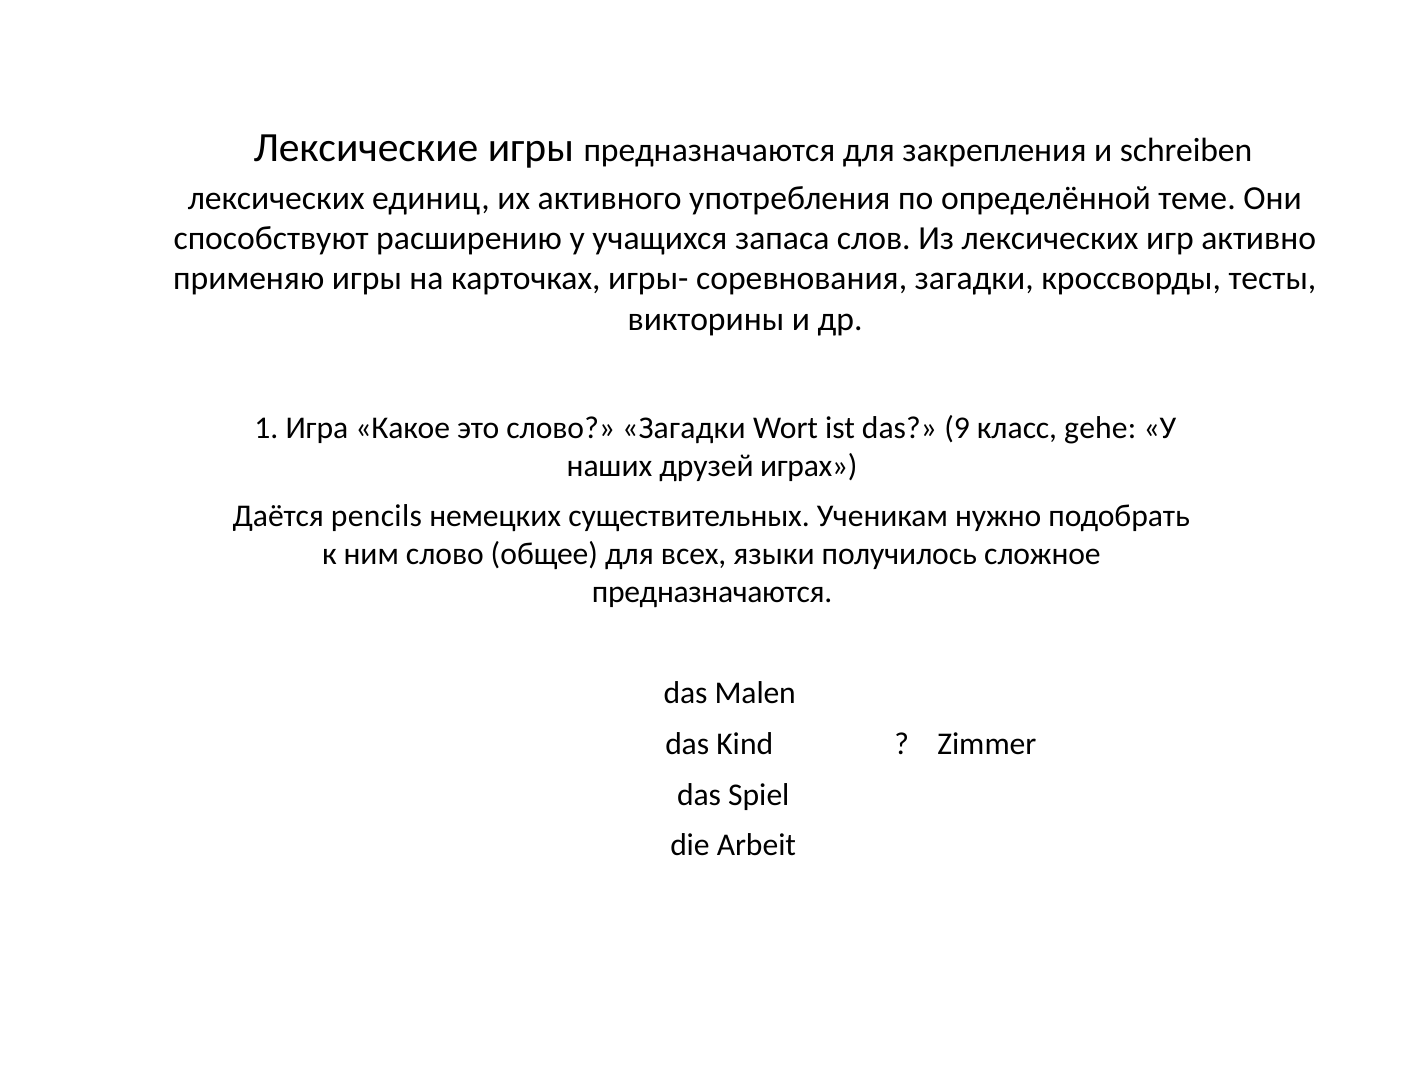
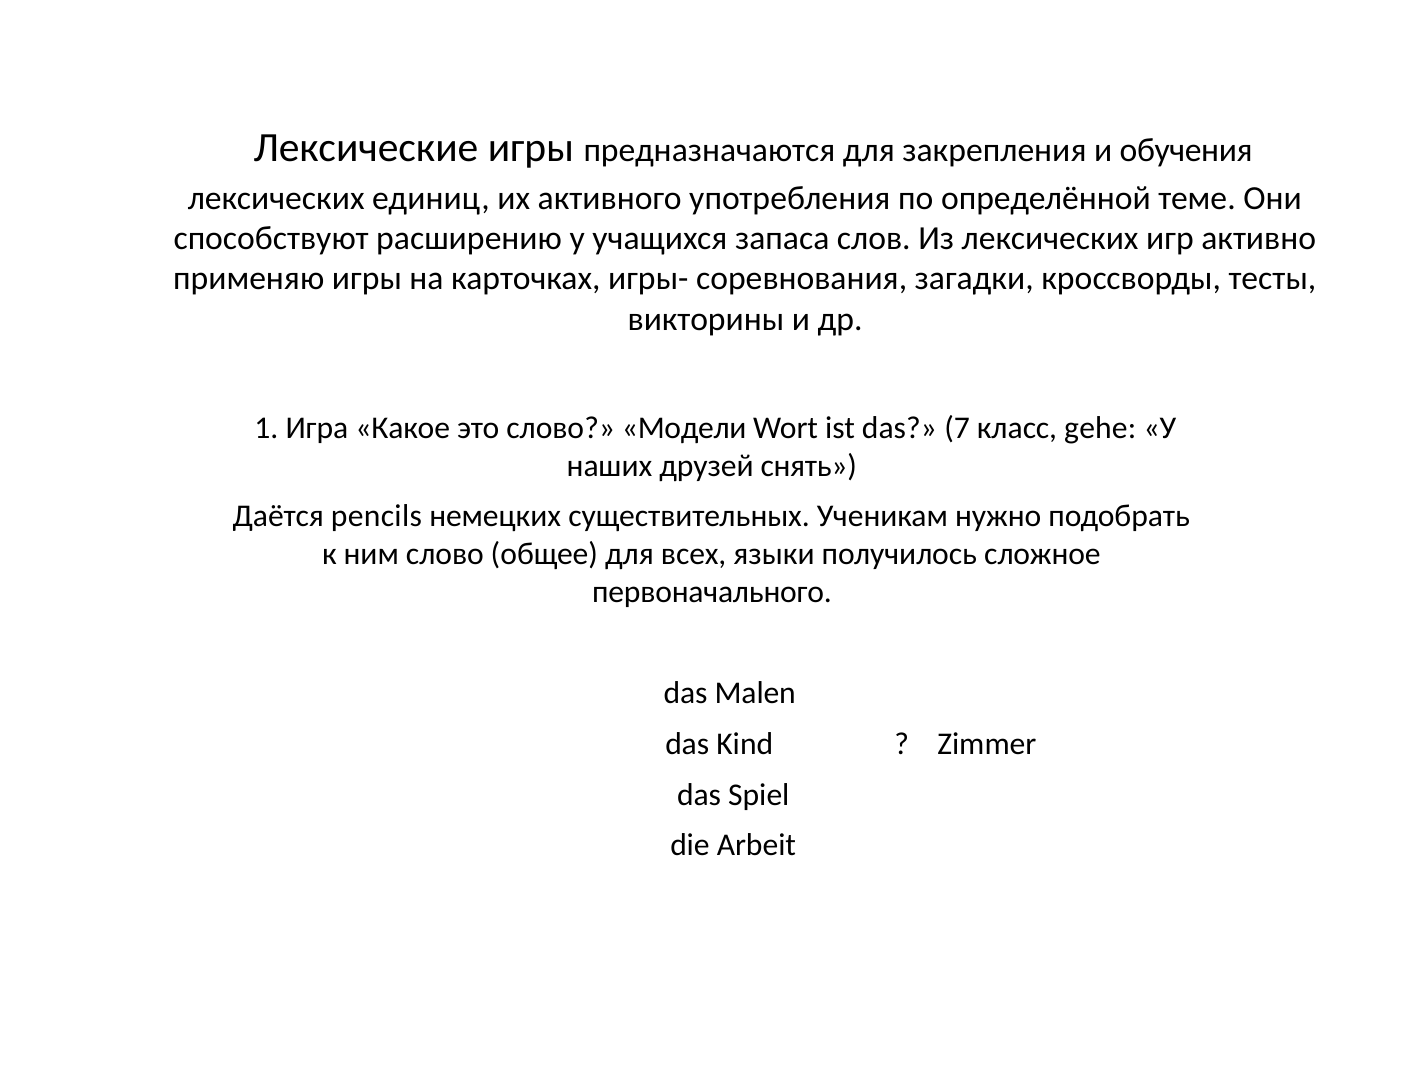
schreiben: schreiben -> обучения (1186, 151)
слово Загадки: Загадки -> Модели (684, 428)
9: 9 -> 7 (957, 428)
играх: играх -> снять (809, 466)
предназначаются: предназначаются -> первоначального (712, 592)
